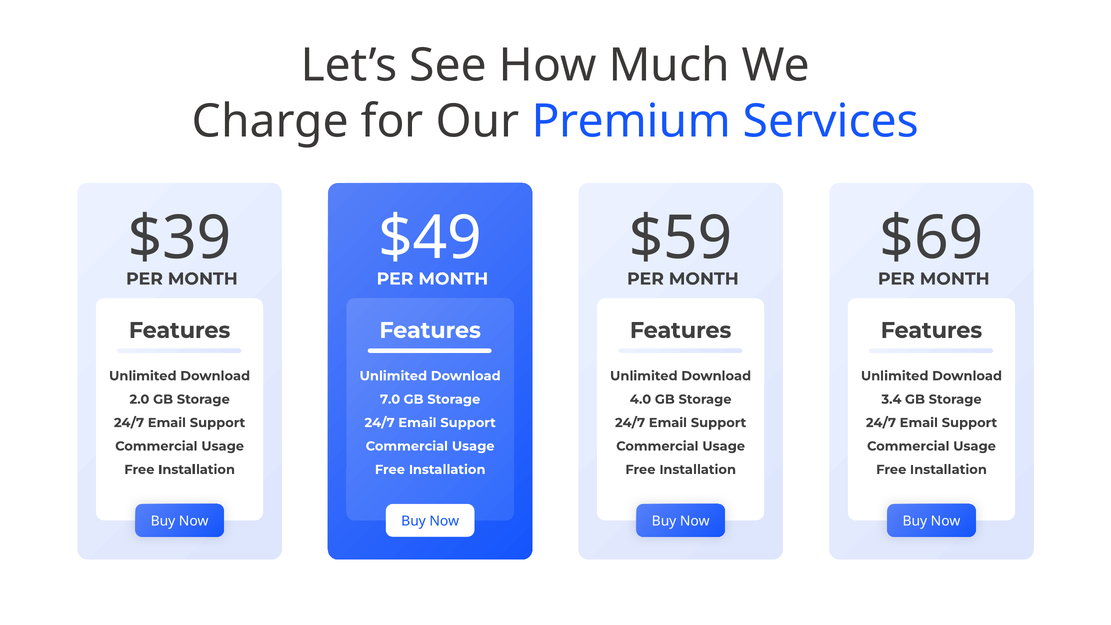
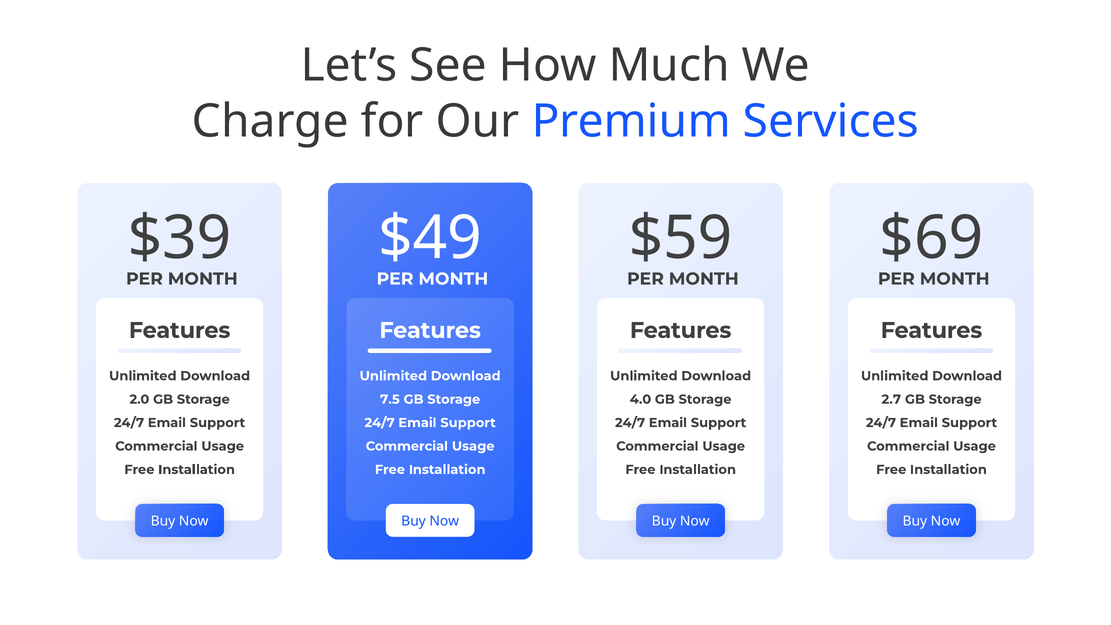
7.0: 7.0 -> 7.5 (390, 399)
3.4: 3.4 -> 2.7 (891, 399)
